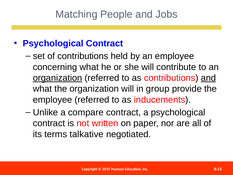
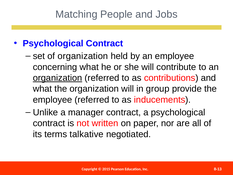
of contributions: contributions -> organization (83, 56)
and underline: present -> none (208, 78)
compare: compare -> manager (86, 112)
